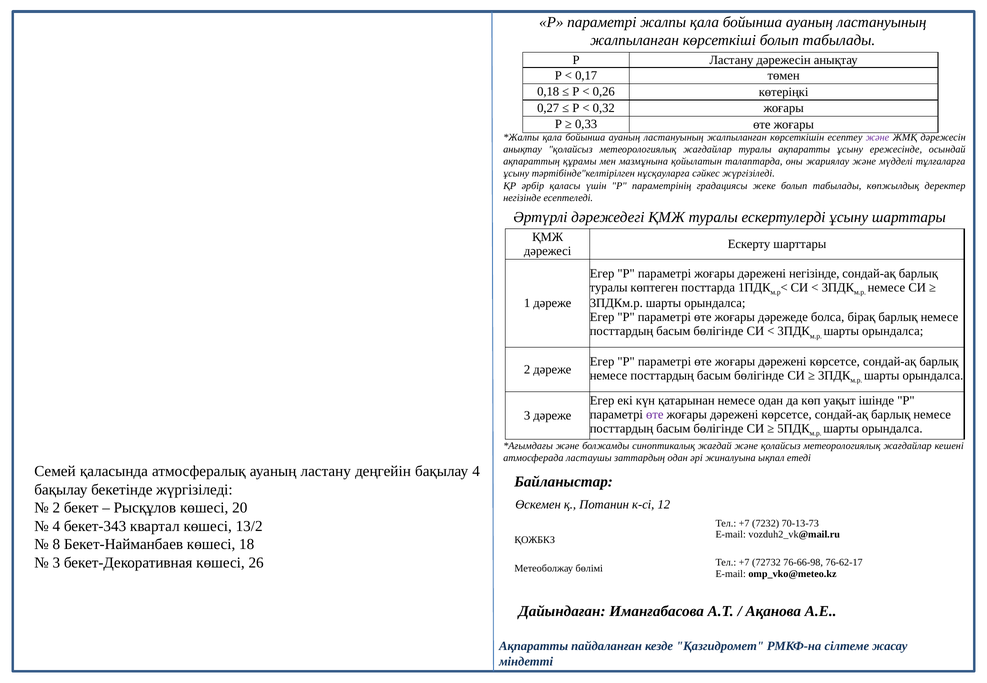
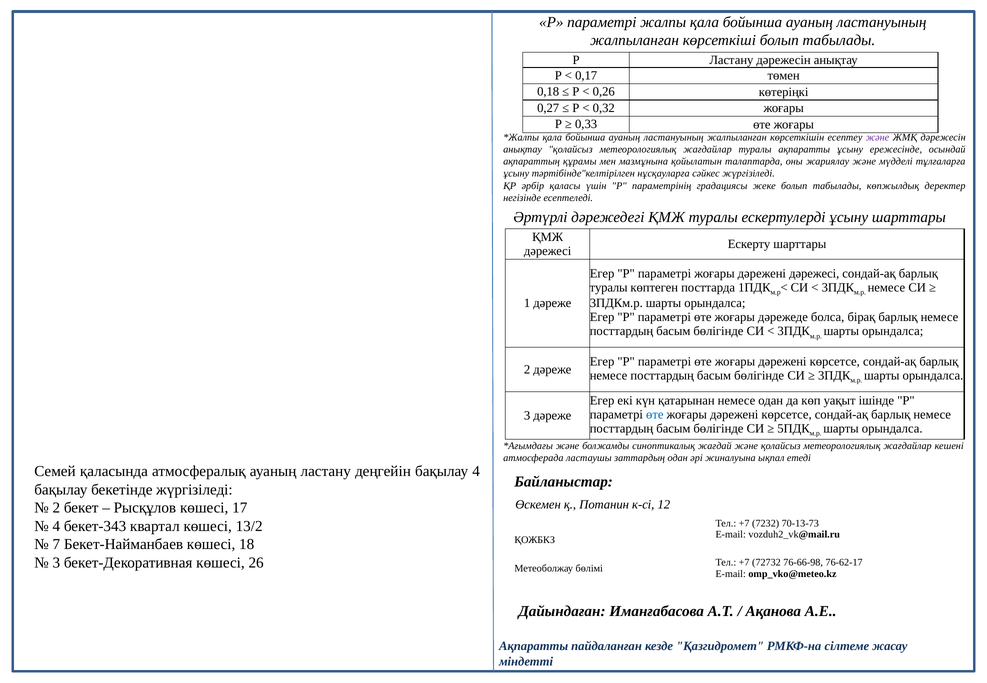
дәрежені негізінде: негізінде -> дәрежесі (814, 274)
өте colour: purple -> blue (655, 415)
20: 20 -> 17 (240, 508)
8: 8 -> 7 (56, 545)
